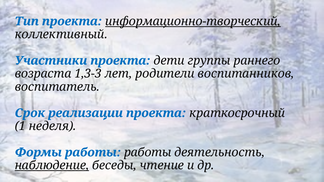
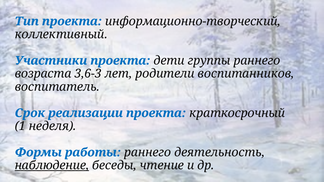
информационно-творческий underline: present -> none (193, 21)
1,3-3: 1,3-3 -> 3,6-3 (88, 74)
работы работы: работы -> раннего (148, 153)
